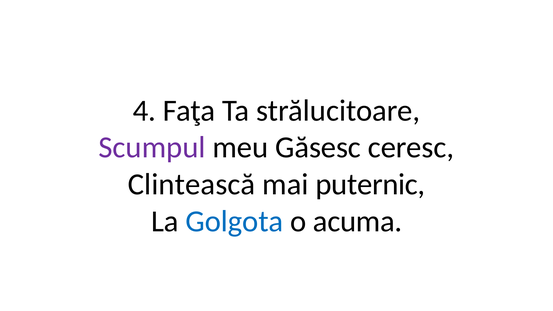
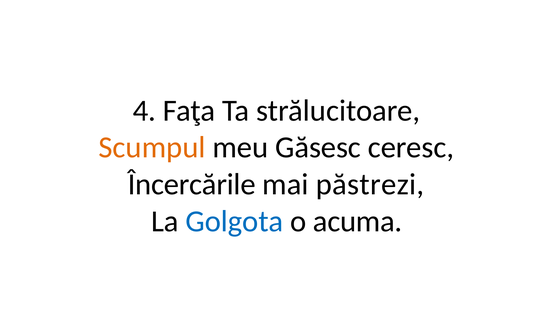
Scumpul colour: purple -> orange (152, 148)
Clintească: Clintească -> Încercările (192, 184)
puternic: puternic -> păstrezi (370, 184)
